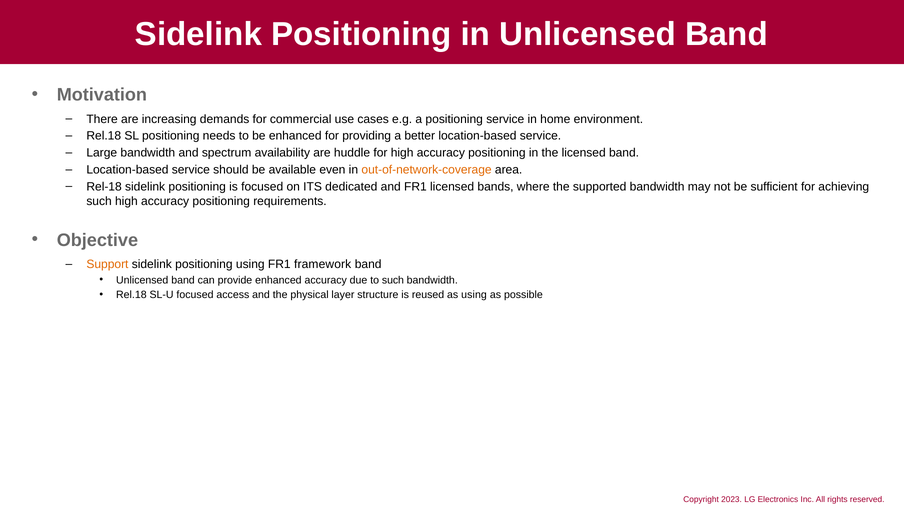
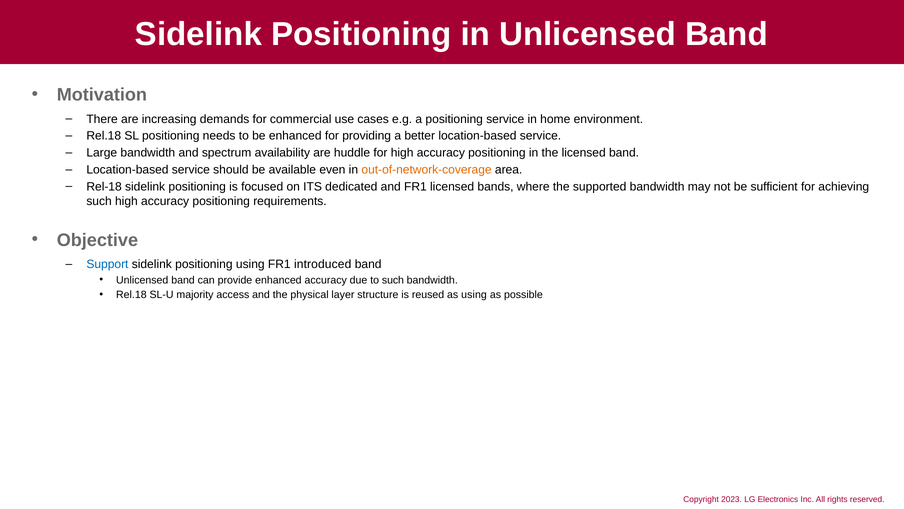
Support colour: orange -> blue (107, 264)
framework: framework -> introduced (323, 264)
SL-U focused: focused -> majority (195, 295)
